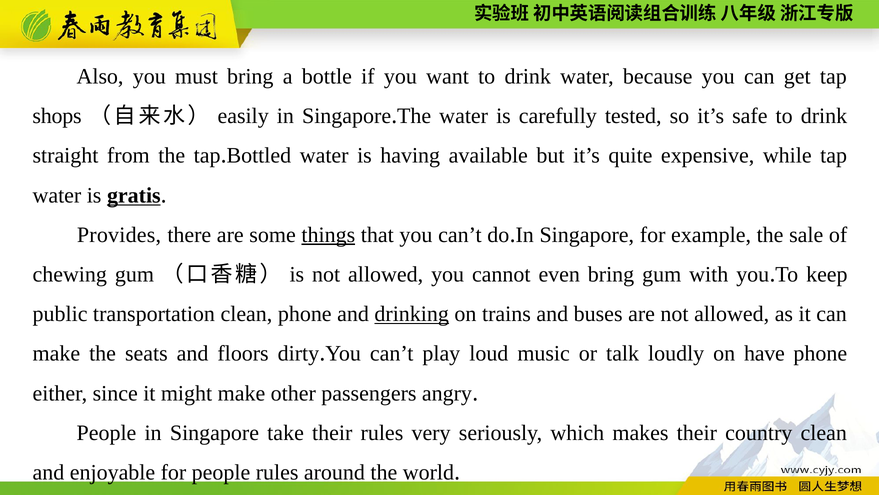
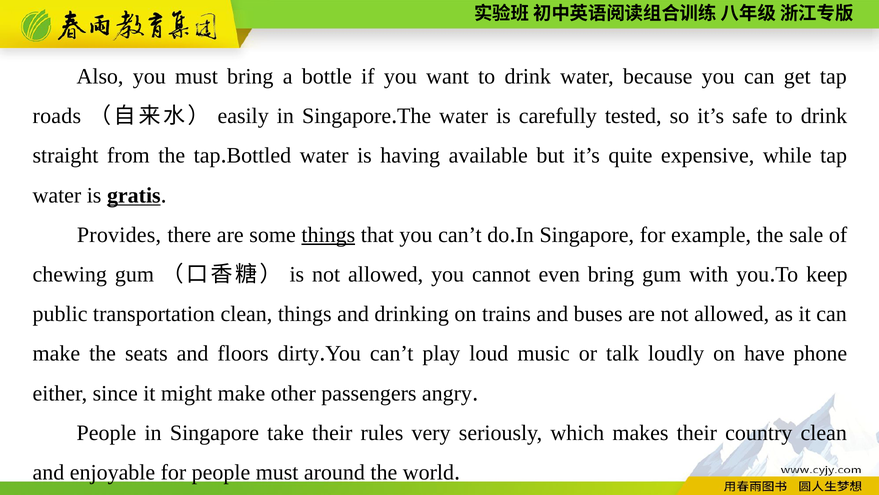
shops: shops -> roads (57, 116)
clean phone: phone -> things (305, 314)
drinking underline: present -> none (412, 314)
people rules: rules -> must (277, 472)
